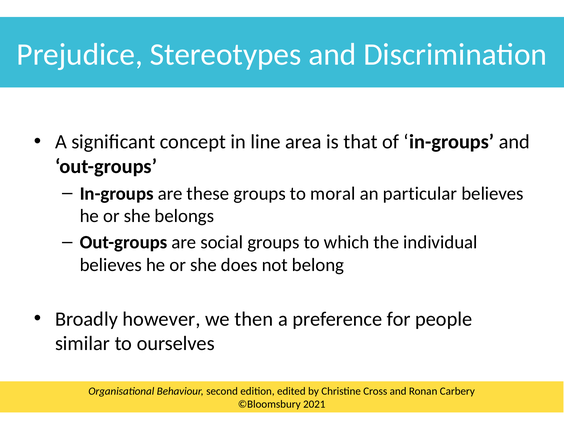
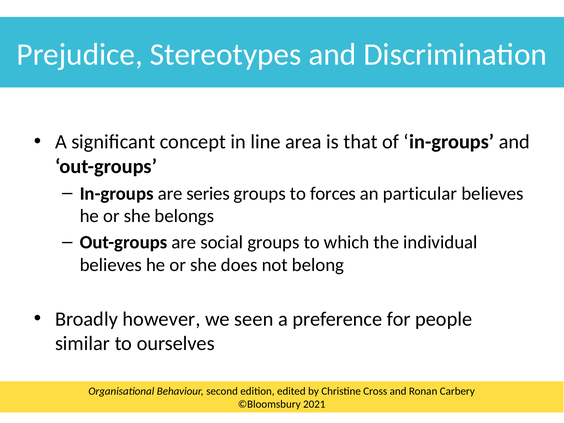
these: these -> series (208, 193)
moral: moral -> forces (333, 193)
then: then -> seen (254, 319)
